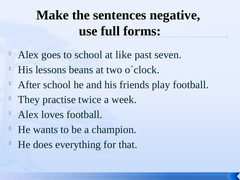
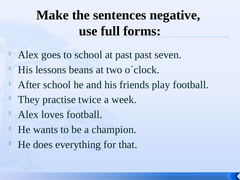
at like: like -> past (124, 55)
